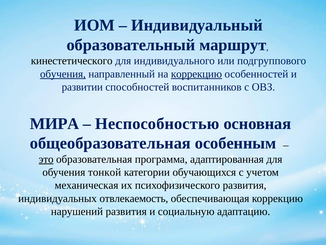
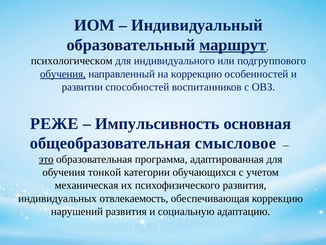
маршрут underline: none -> present (233, 45)
кинестетического: кинестетического -> психологическом (72, 61)
коррекцию underline: present -> none (196, 74)
МИРА: МИРА -> РЕЖЕ (54, 123)
Неспособностью: Неспособностью -> Импульсивность (157, 123)
особенным: особенным -> смысловое (236, 143)
